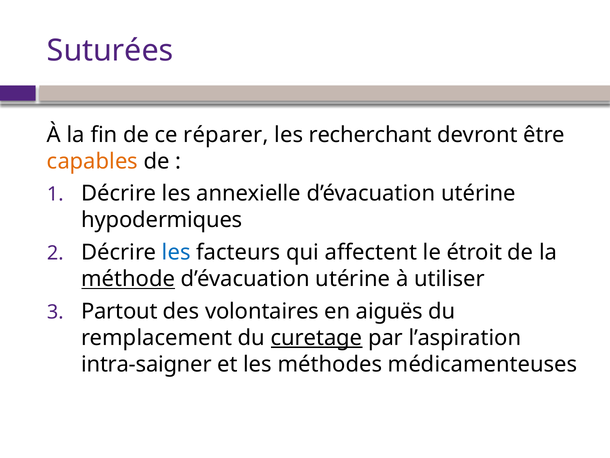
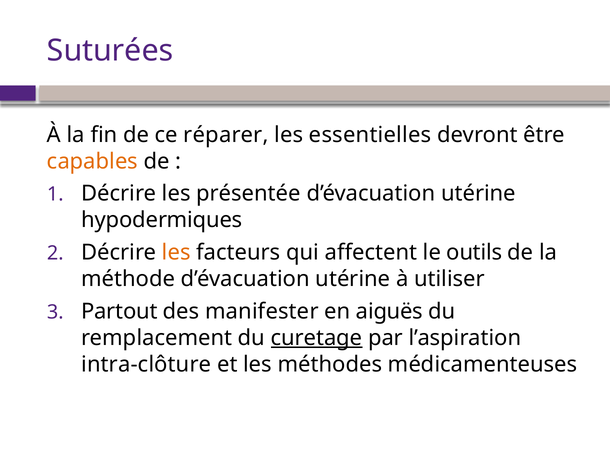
recherchant: recherchant -> essentielles (370, 135)
annexielle: annexielle -> présentée (249, 193)
les colour: blue -> orange (176, 252)
étroit: étroit -> outils (474, 252)
méthode underline: present -> none (128, 279)
volontaires: volontaires -> manifester (262, 311)
intra-saigner: intra-saigner -> intra-clôture (146, 364)
